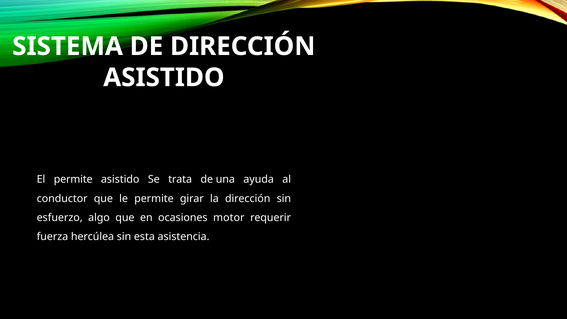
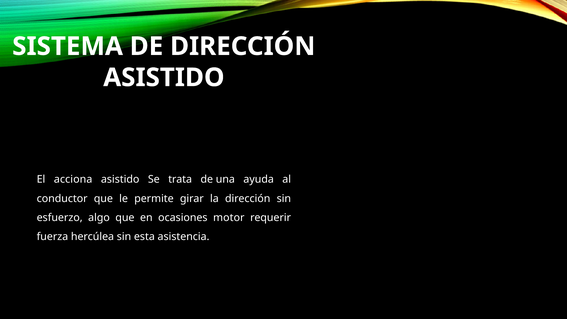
El permite: permite -> acciona (73, 179)
